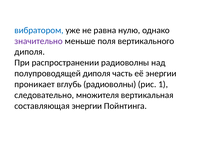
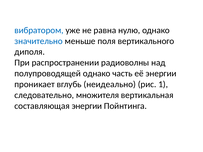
значительно colour: purple -> blue (39, 41)
полупроводящей диполя: диполя -> однако (97, 74)
вглубь радиоволны: радиоволны -> неидеально (110, 84)
